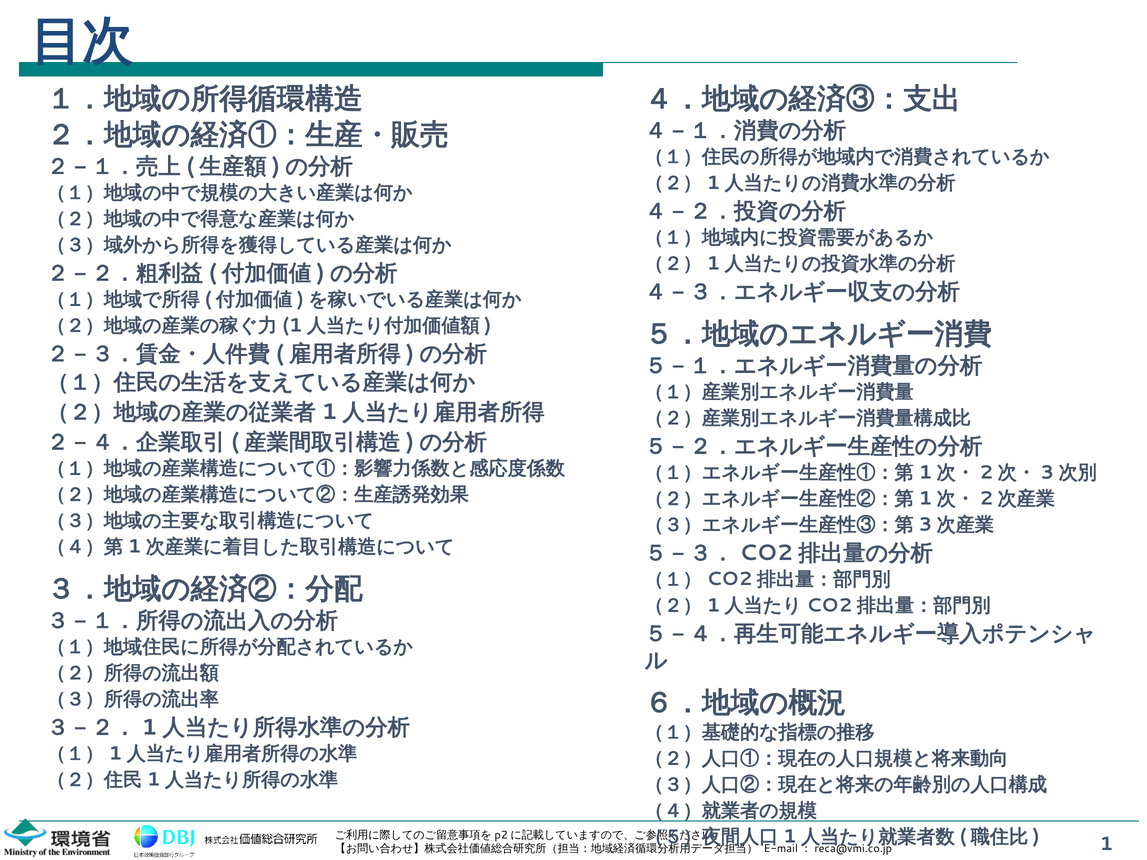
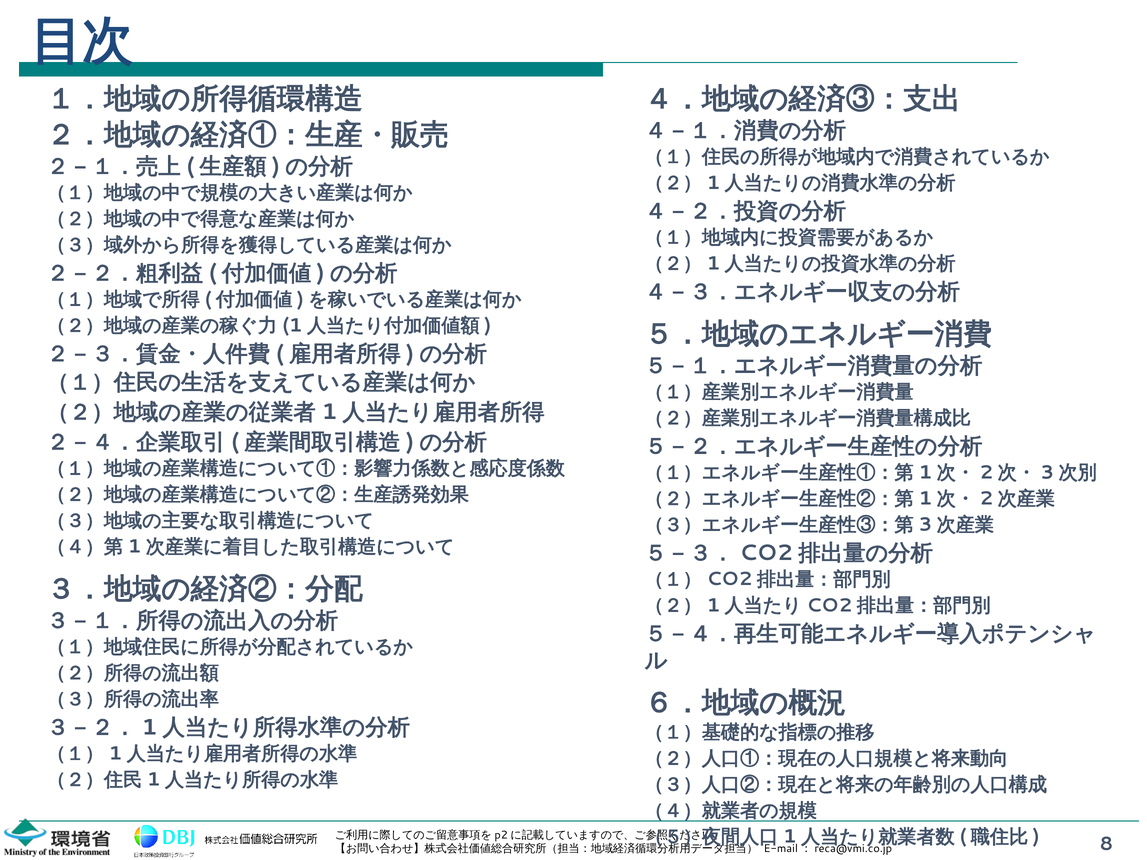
1: 1 -> 8 (1106, 844)
